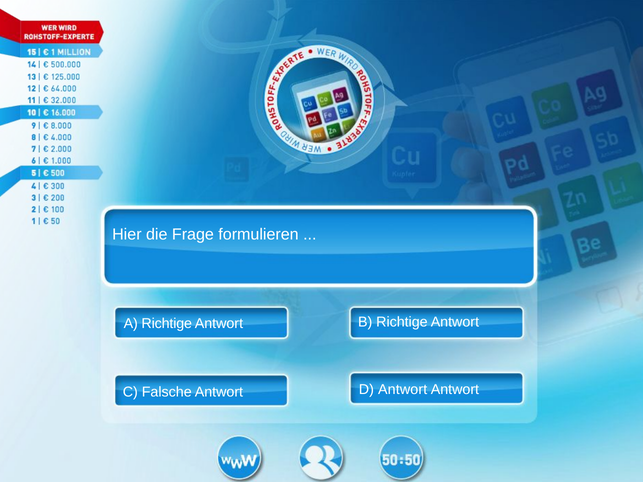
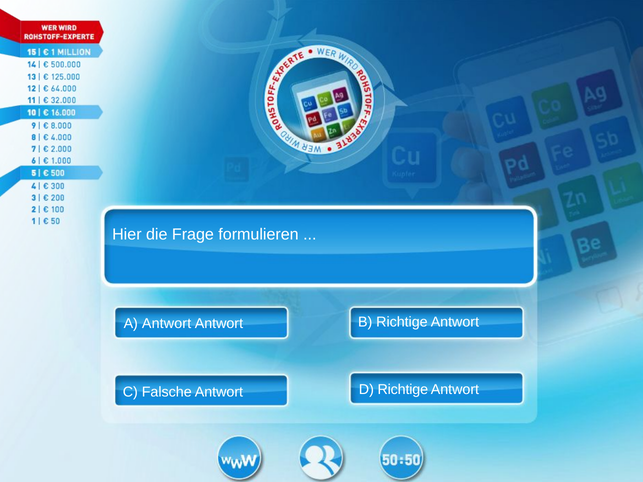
A Richtige: Richtige -> Antwort (167, 324)
D Antwort: Antwort -> Richtige (403, 390)
